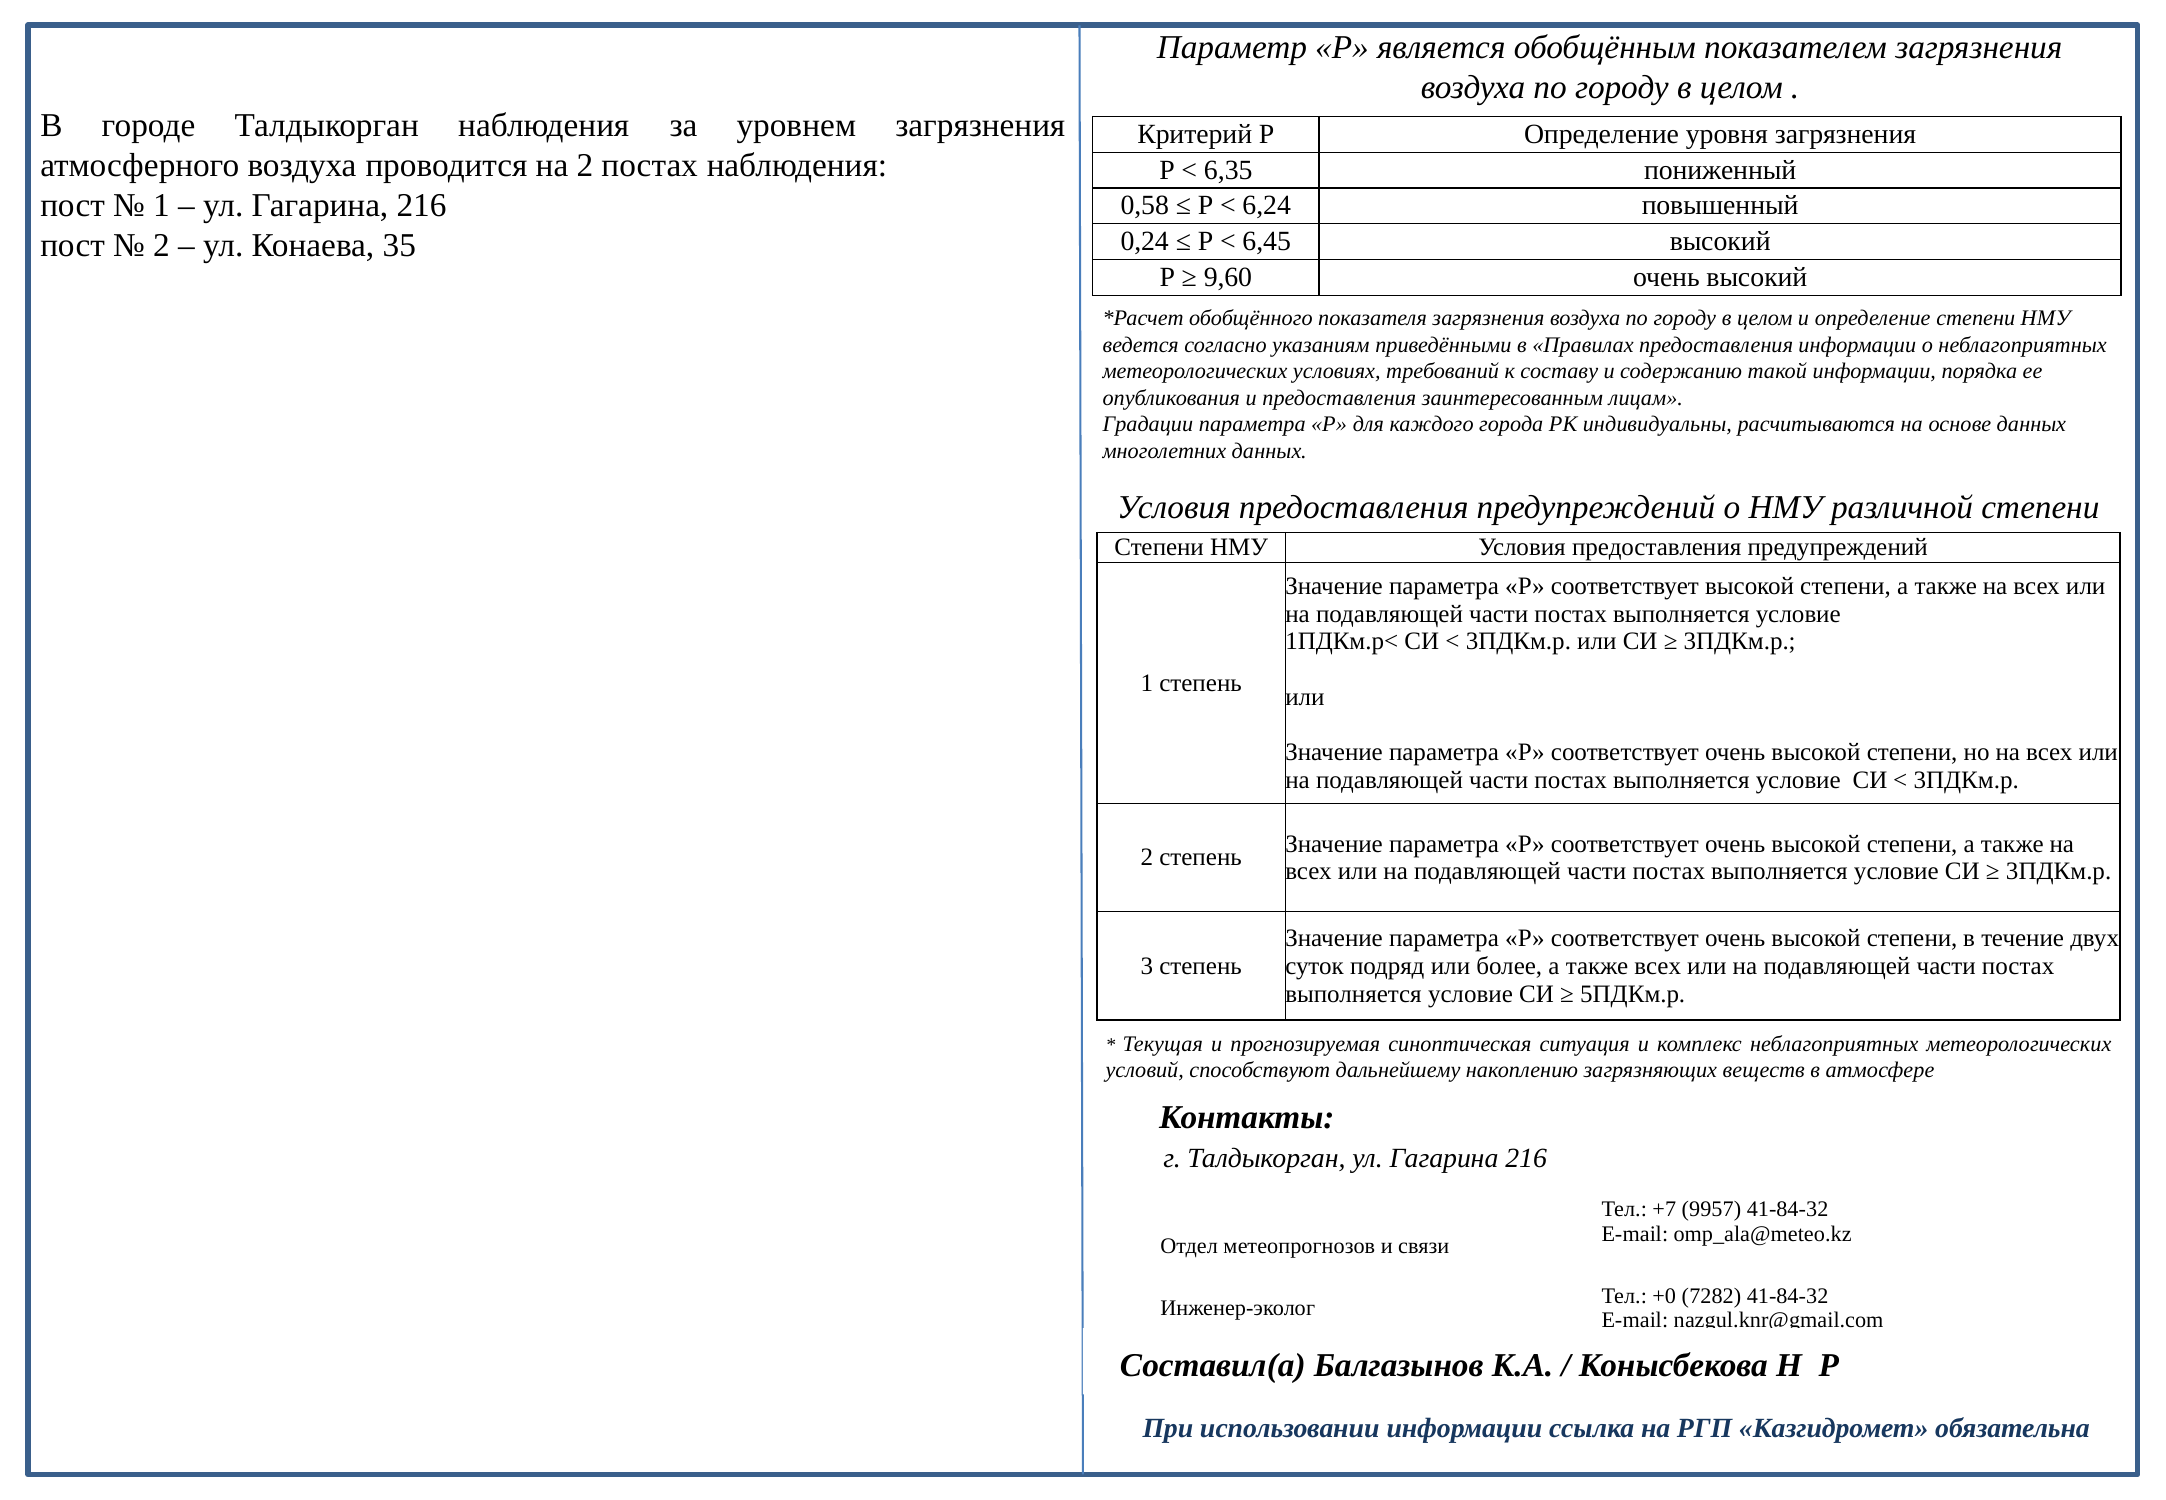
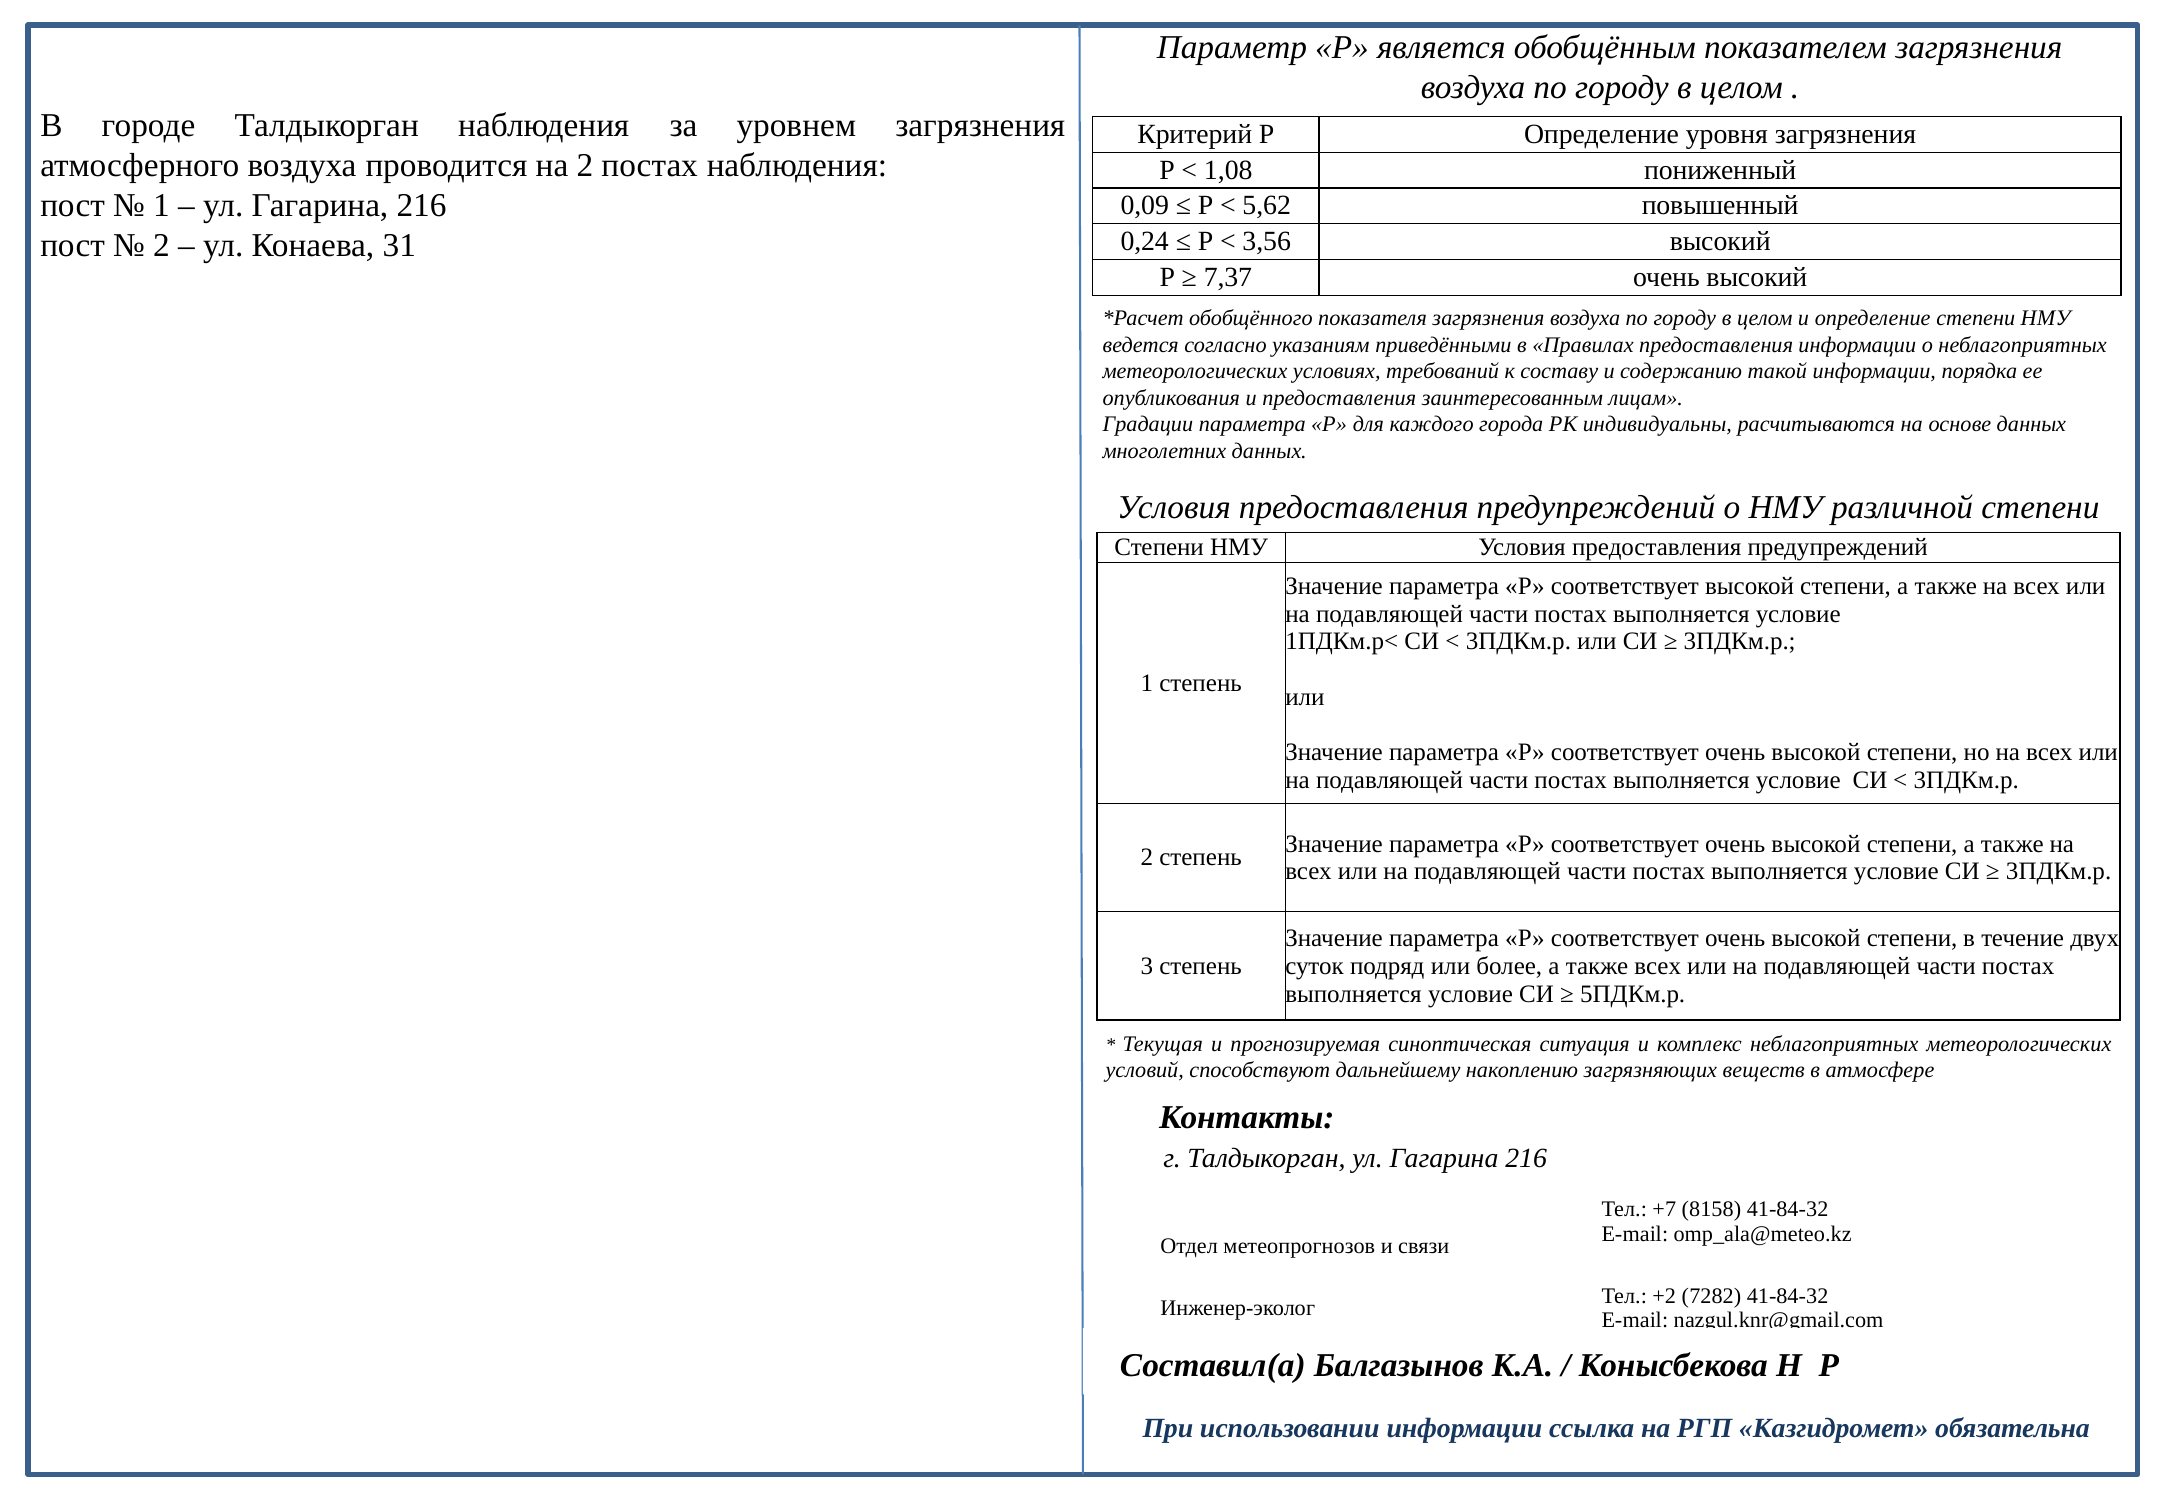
6,35: 6,35 -> 1,08 (1228, 170)
0,58: 0,58 -> 0,09 (1145, 206)
6,24: 6,24 -> 5,62 (1267, 206)
6,45: 6,45 -> 3,56 (1267, 241)
35: 35 -> 31 (399, 246)
9,60: 9,60 -> 7,37 (1228, 277)
9957: 9957 -> 8158 (1711, 1209)
+0: +0 -> +2 (1664, 1295)
